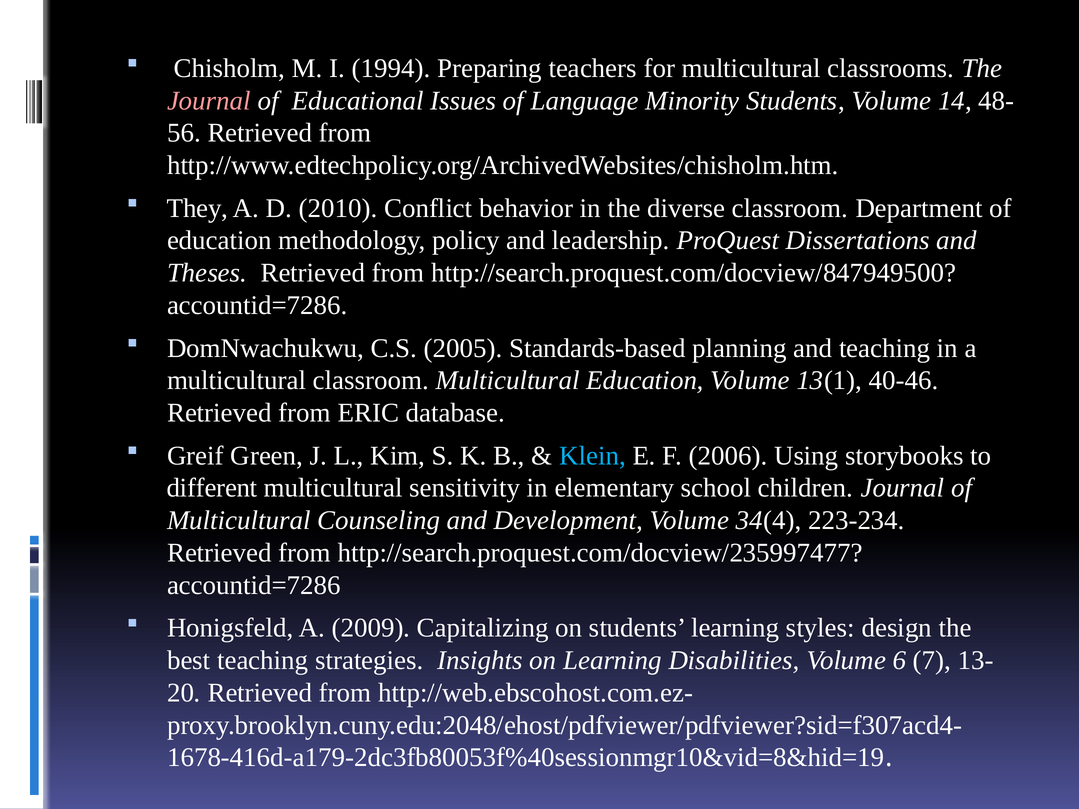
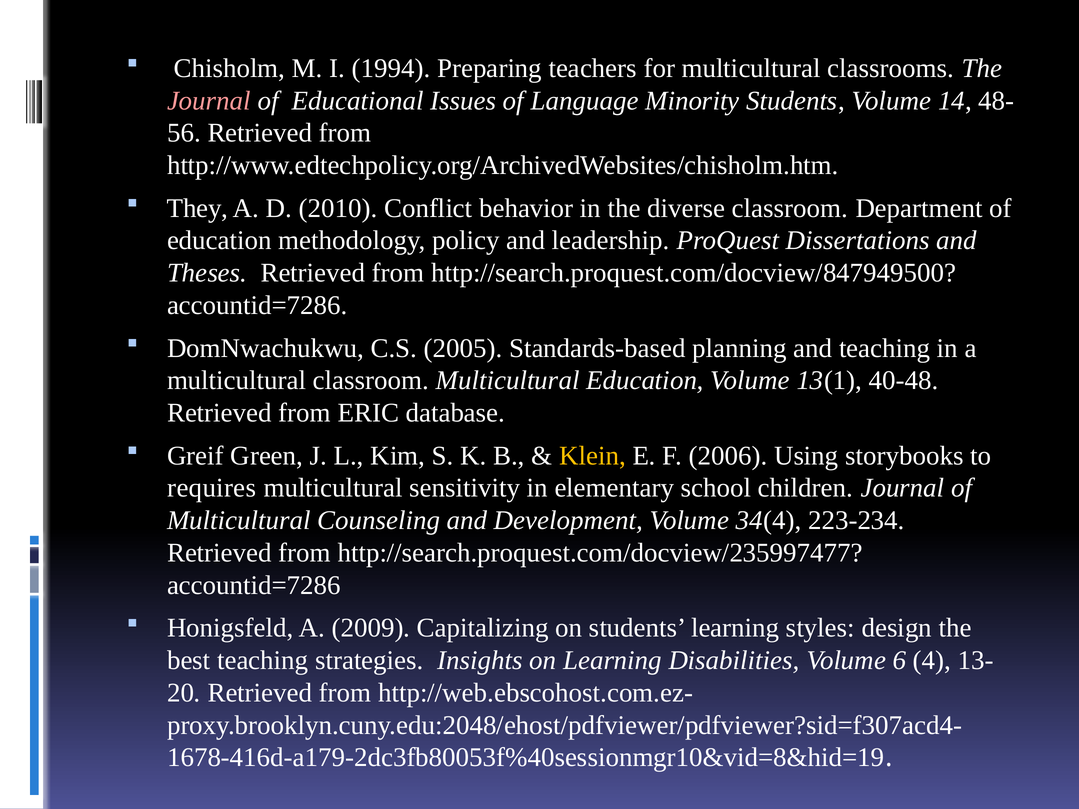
40-46: 40-46 -> 40-48 (904, 381)
Klein colour: light blue -> yellow (593, 456)
different: different -> requires (212, 488)
7: 7 -> 4 (932, 661)
